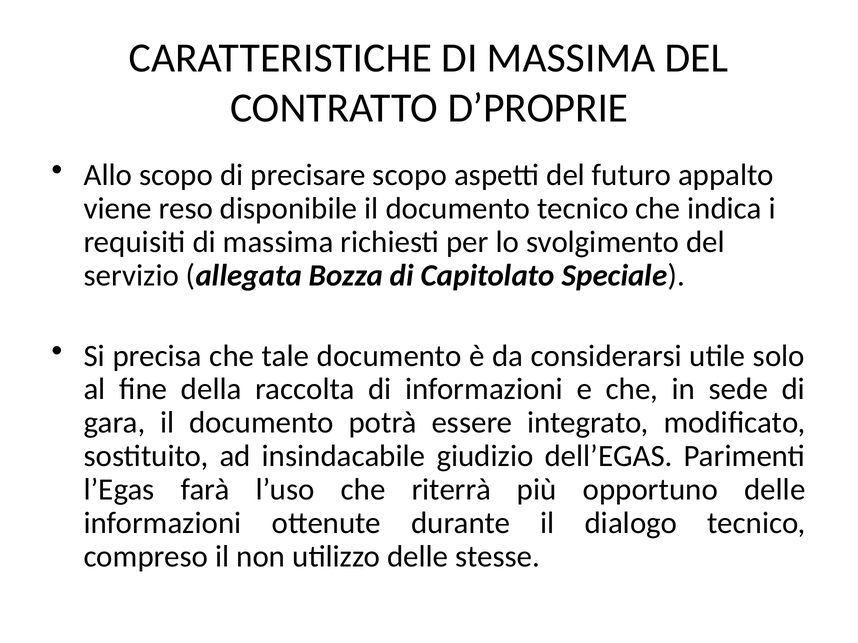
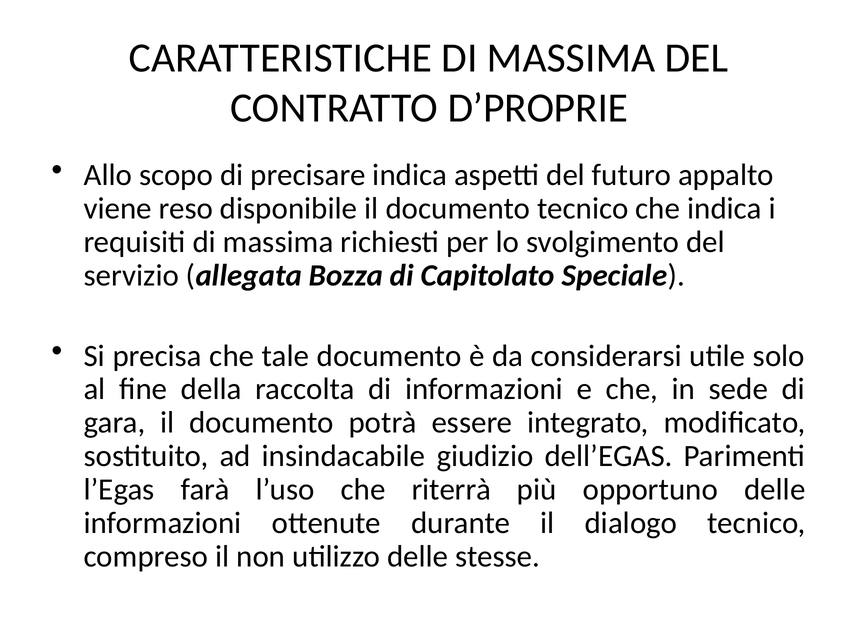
precisare scopo: scopo -> indica (410, 175)
